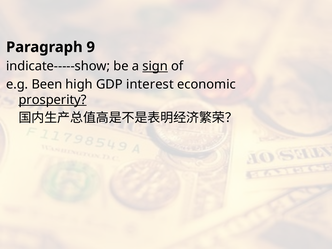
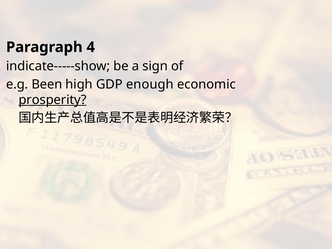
9: 9 -> 4 (91, 47)
sign underline: present -> none (155, 66)
interest: interest -> enough (150, 84)
